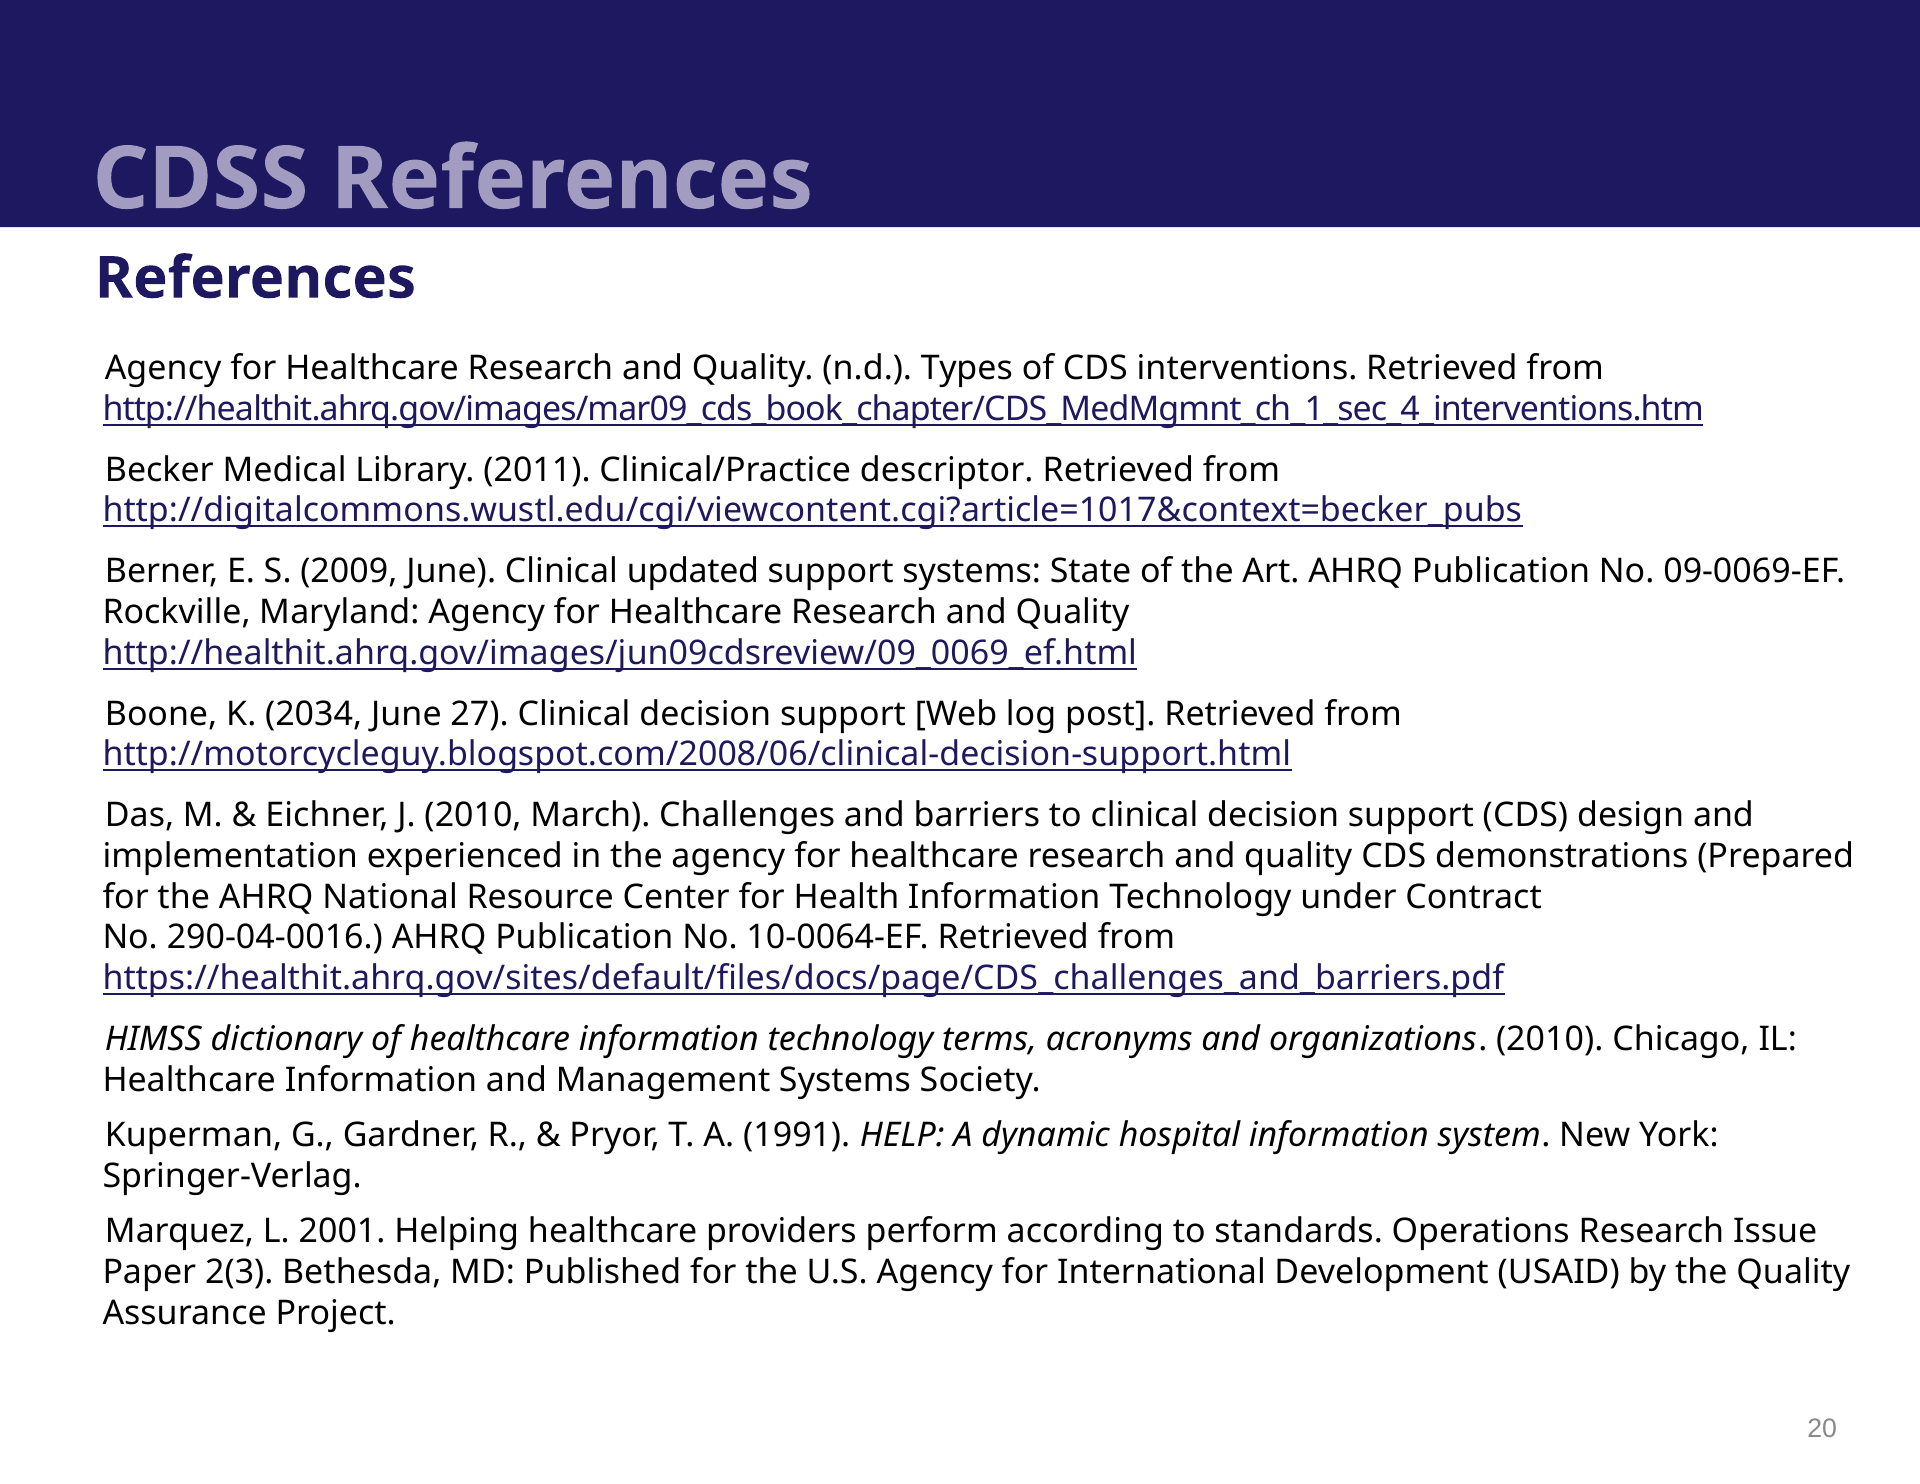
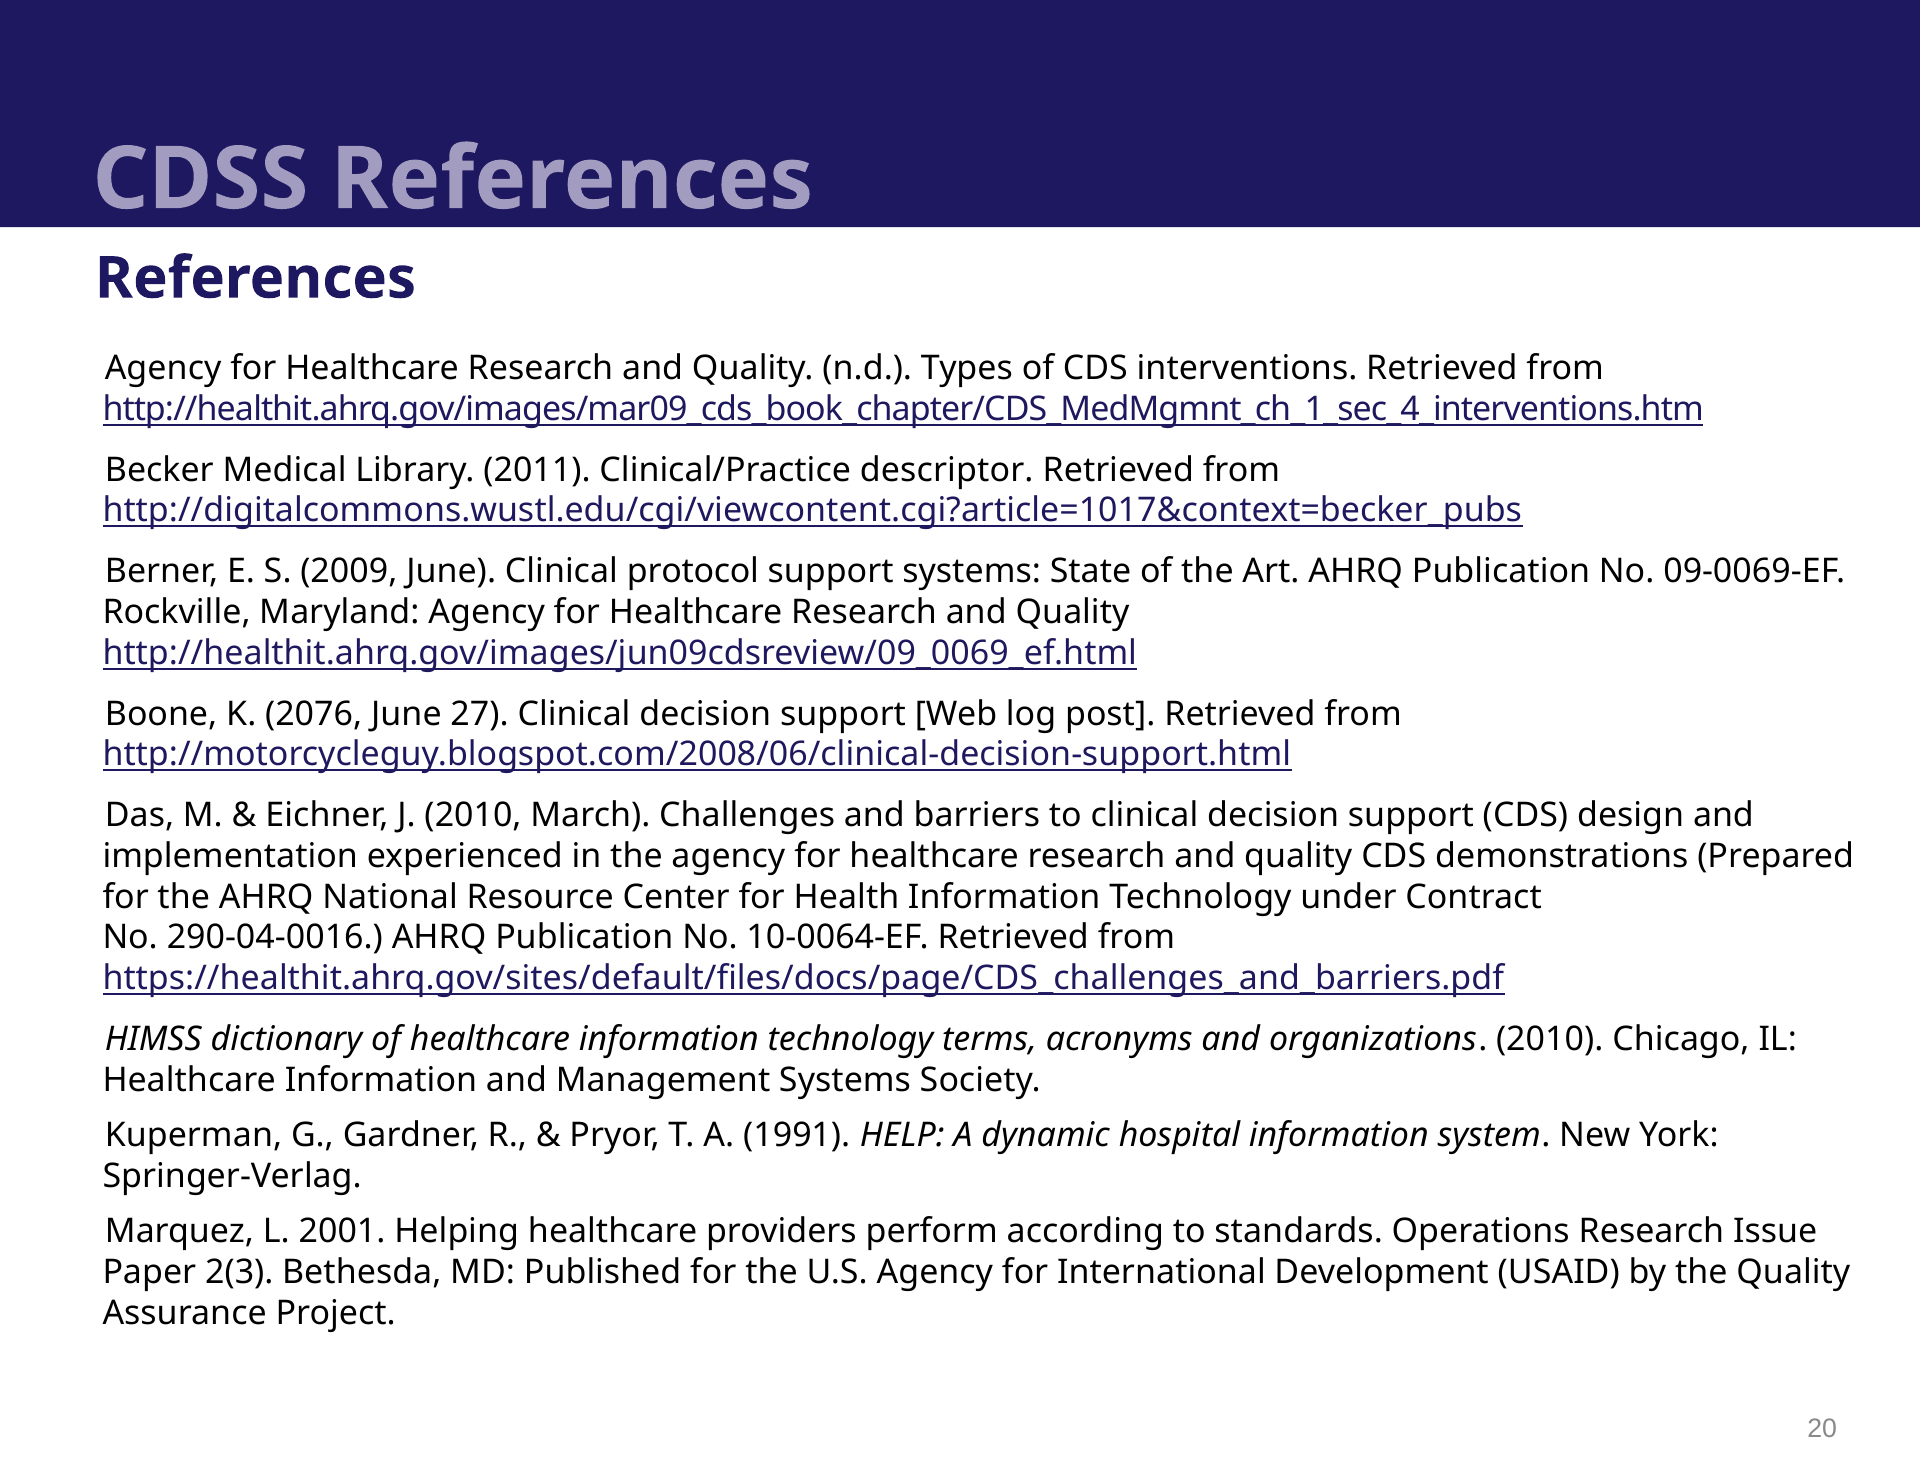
updated: updated -> protocol (693, 571)
2034: 2034 -> 2076 (314, 714)
